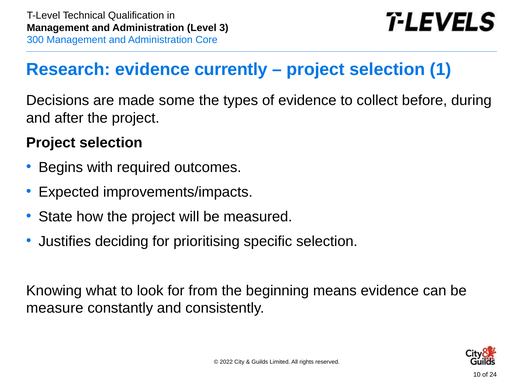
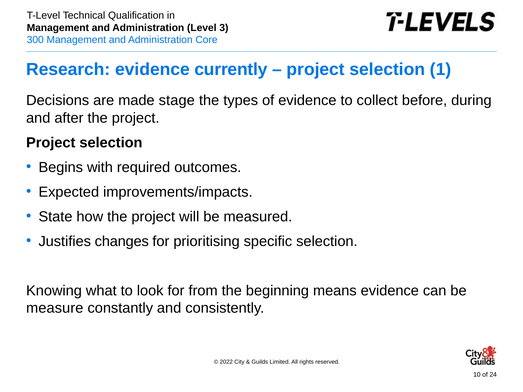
some: some -> stage (177, 101)
deciding: deciding -> changes (122, 241)
